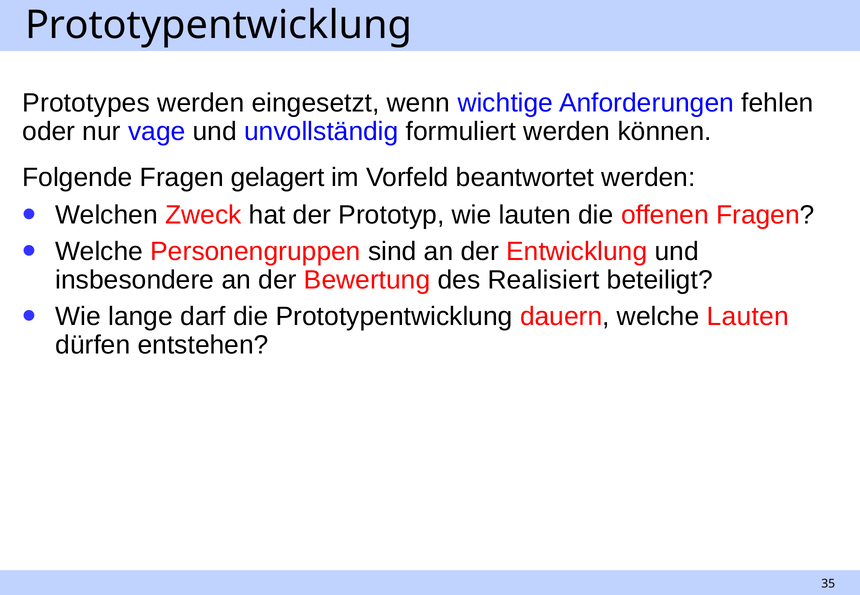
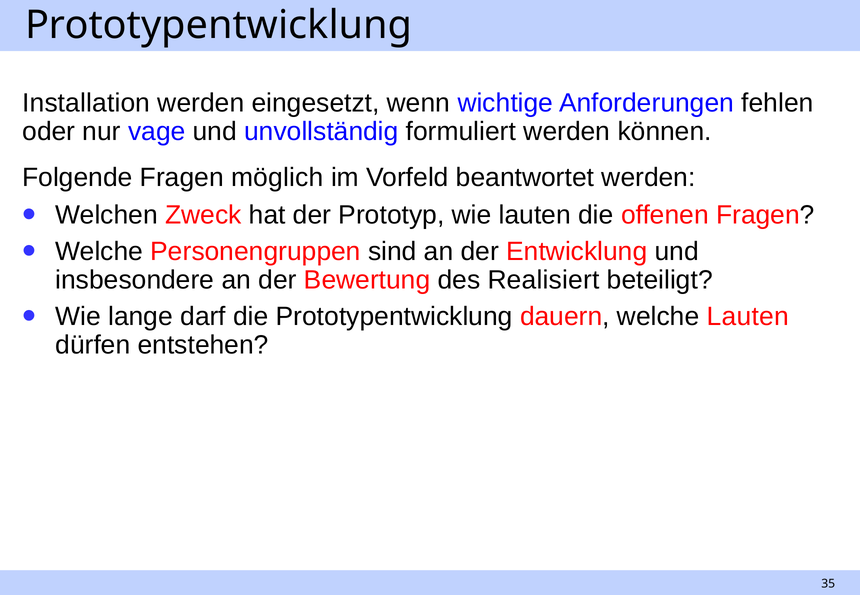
Prototypes: Prototypes -> Installation (86, 103)
gelagert: gelagert -> möglich (277, 177)
